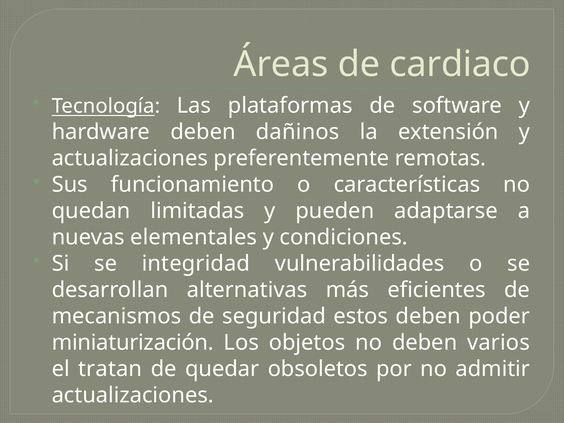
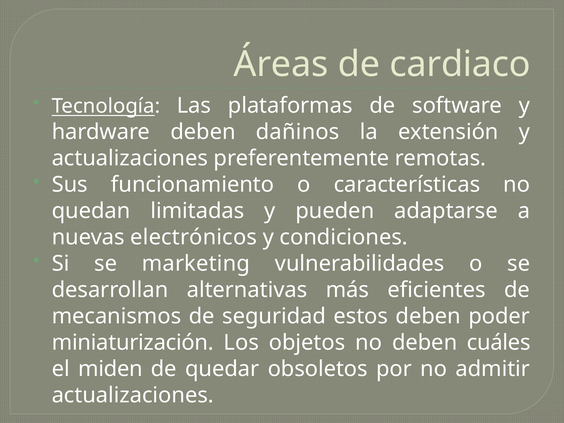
elementales: elementales -> electrónicos (194, 237)
integridad: integridad -> marketing (196, 264)
varios: varios -> cuáles (499, 343)
tratan: tratan -> miden (110, 369)
